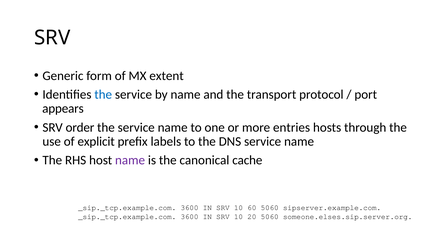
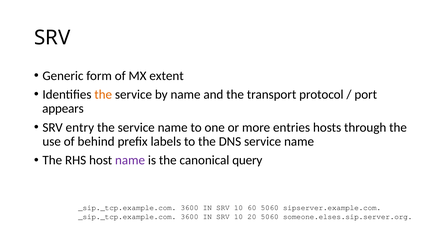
the colour: blue -> orange (103, 94)
order: order -> entry (80, 127)
explicit: explicit -> behind (96, 141)
cache: cache -> query (247, 160)
